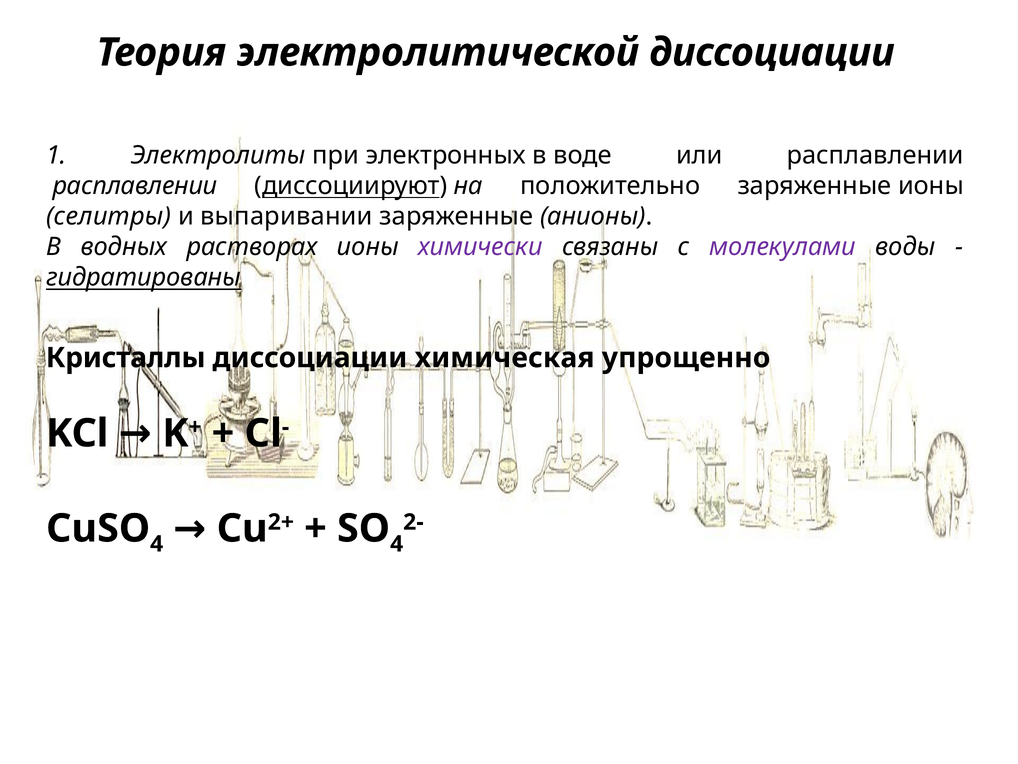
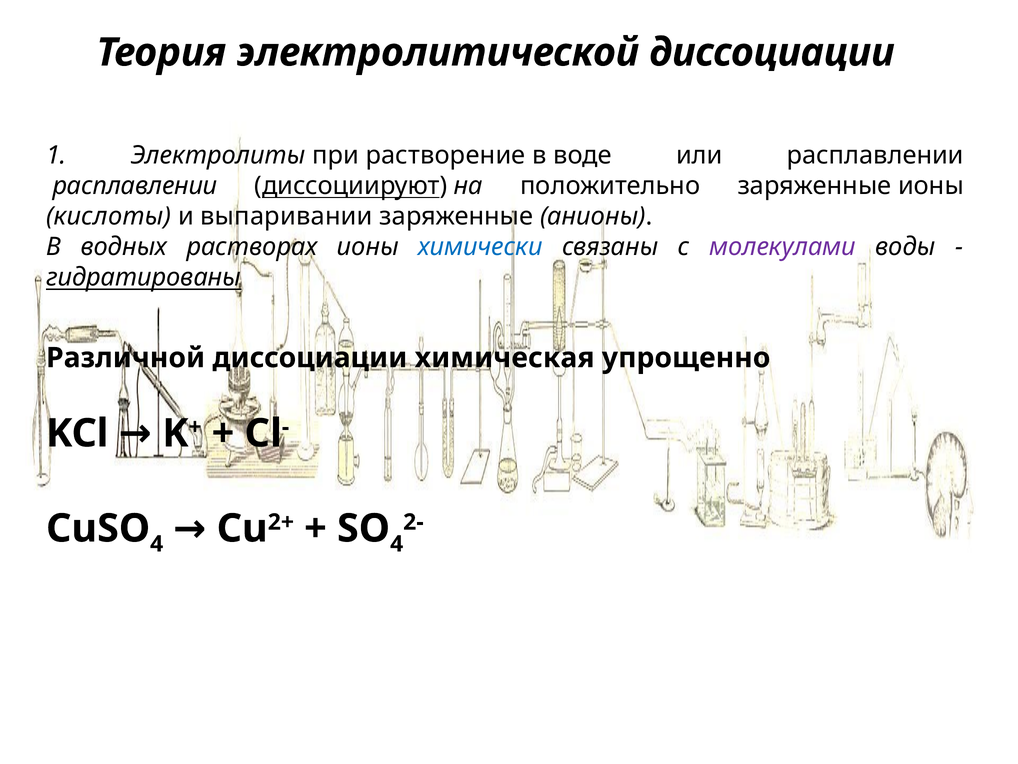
электронных: электронных -> растворение (446, 155)
селитры: селитры -> кислоты (109, 216)
химически colour: purple -> blue (481, 247)
Кристаллы: Кристаллы -> Различной (126, 358)
